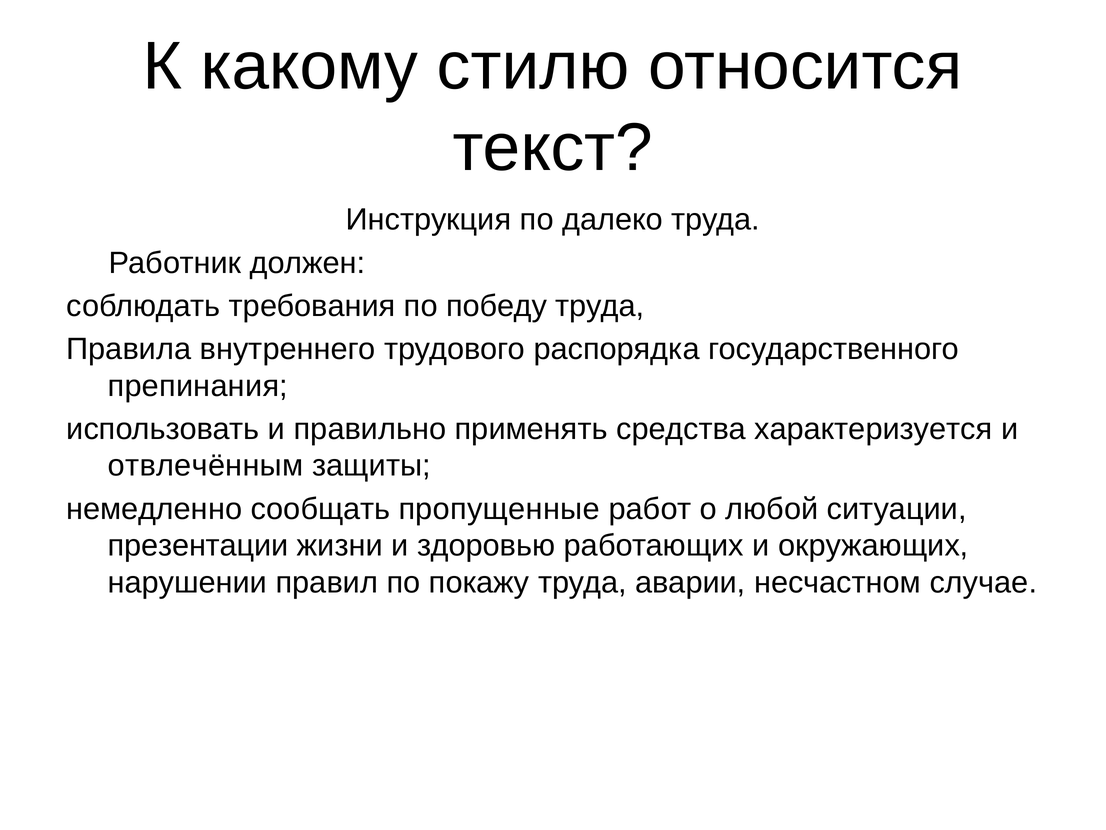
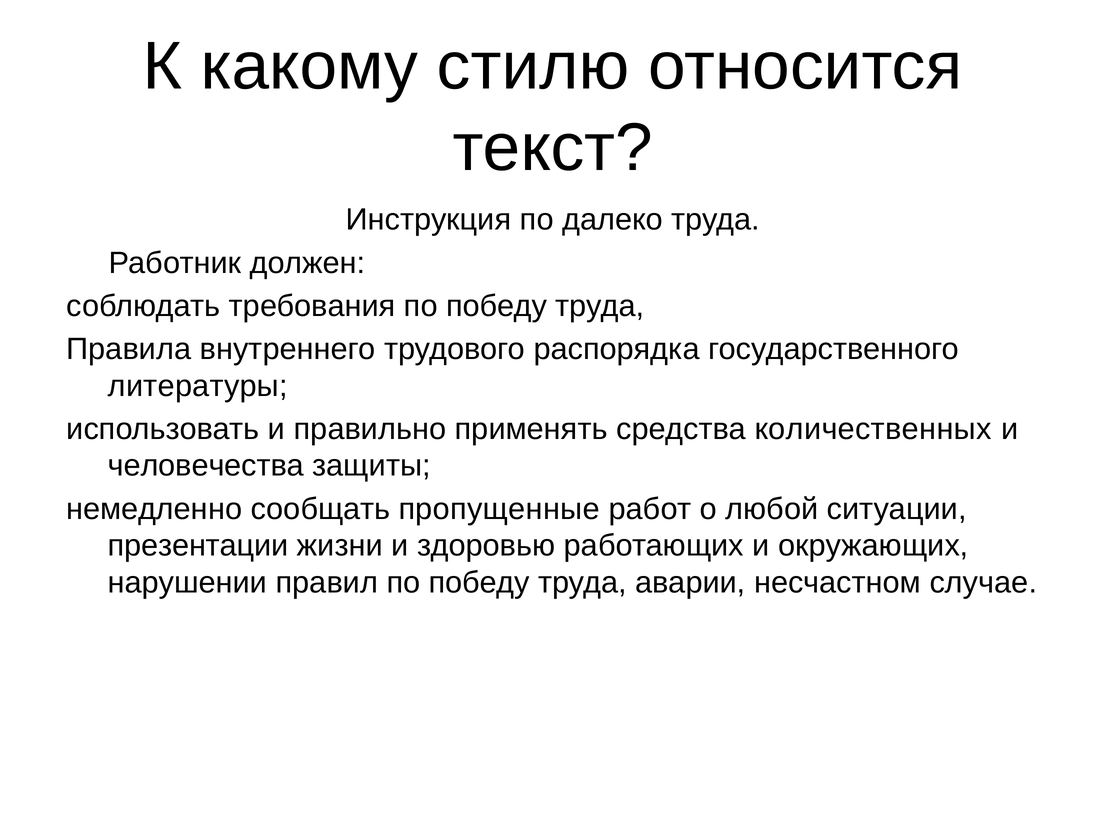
препинания: препинания -> литературы (198, 386)
характеризуется: характеризуется -> количественных (873, 429)
отвлечённым: отвлечённым -> человечества (206, 466)
правил по покажу: покажу -> победу (479, 582)
